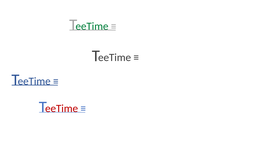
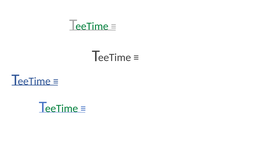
eeTime colour: red -> green (62, 108)
